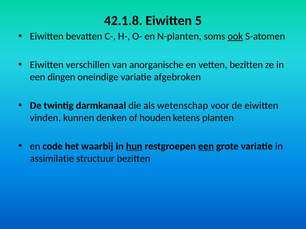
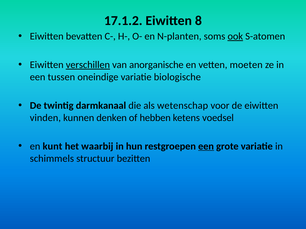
42.1.8: 42.1.8 -> 17.1.2 (123, 21)
5: 5 -> 8 (198, 21)
verschillen underline: none -> present (88, 65)
vetten bezitten: bezitten -> moeten (246, 65)
dingen: dingen -> tussen (61, 77)
afgebroken: afgebroken -> biologische (177, 77)
houden: houden -> hebben (155, 118)
planten: planten -> voedsel (218, 118)
code: code -> kunt (53, 147)
hun underline: present -> none (134, 147)
assimilatie: assimilatie -> schimmels (52, 159)
